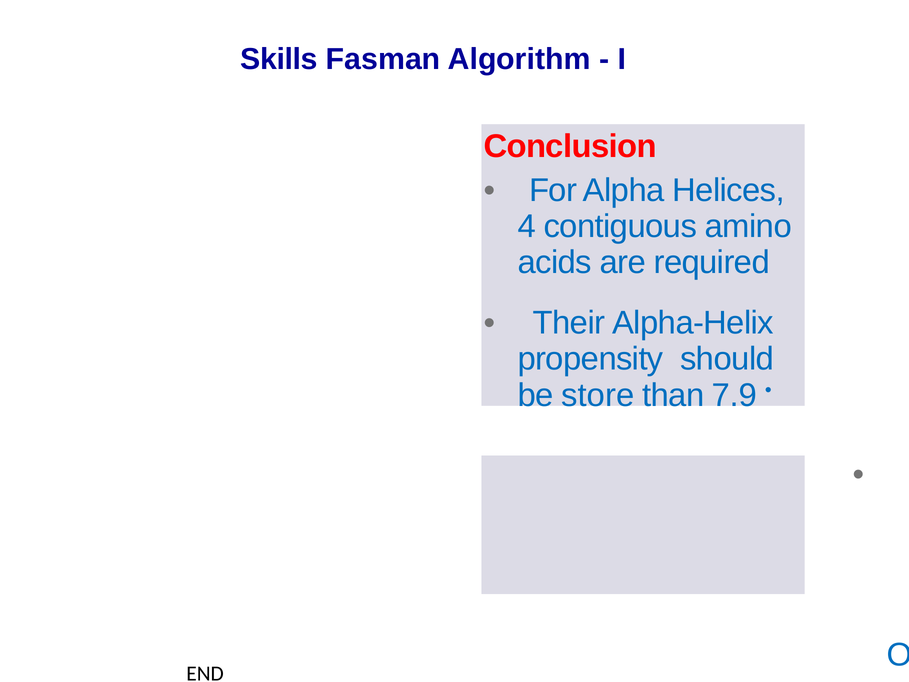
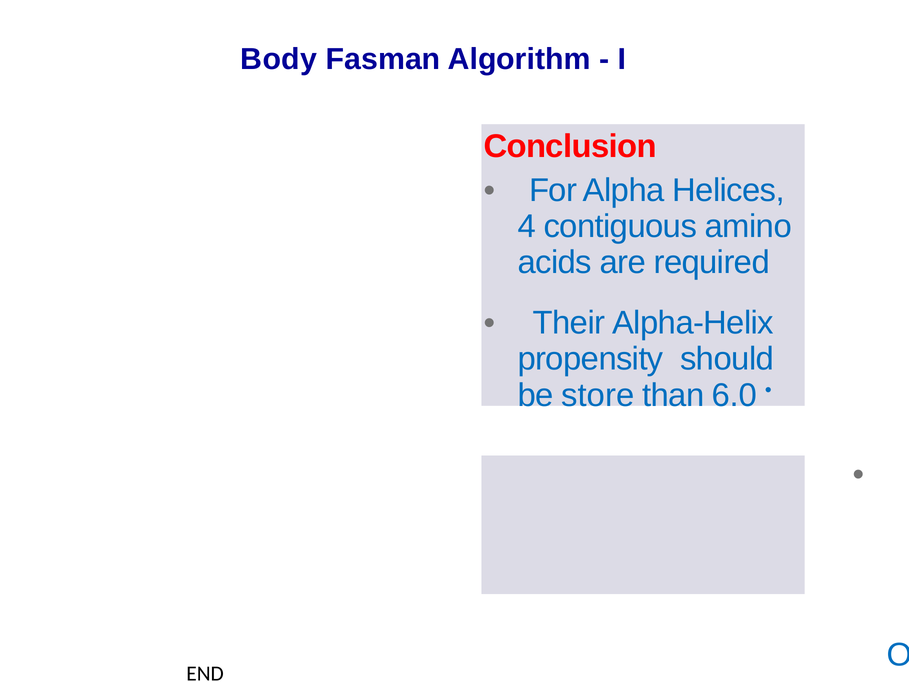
Skills: Skills -> Body (279, 59)
7.9: 7.9 -> 6.0 (734, 395)
